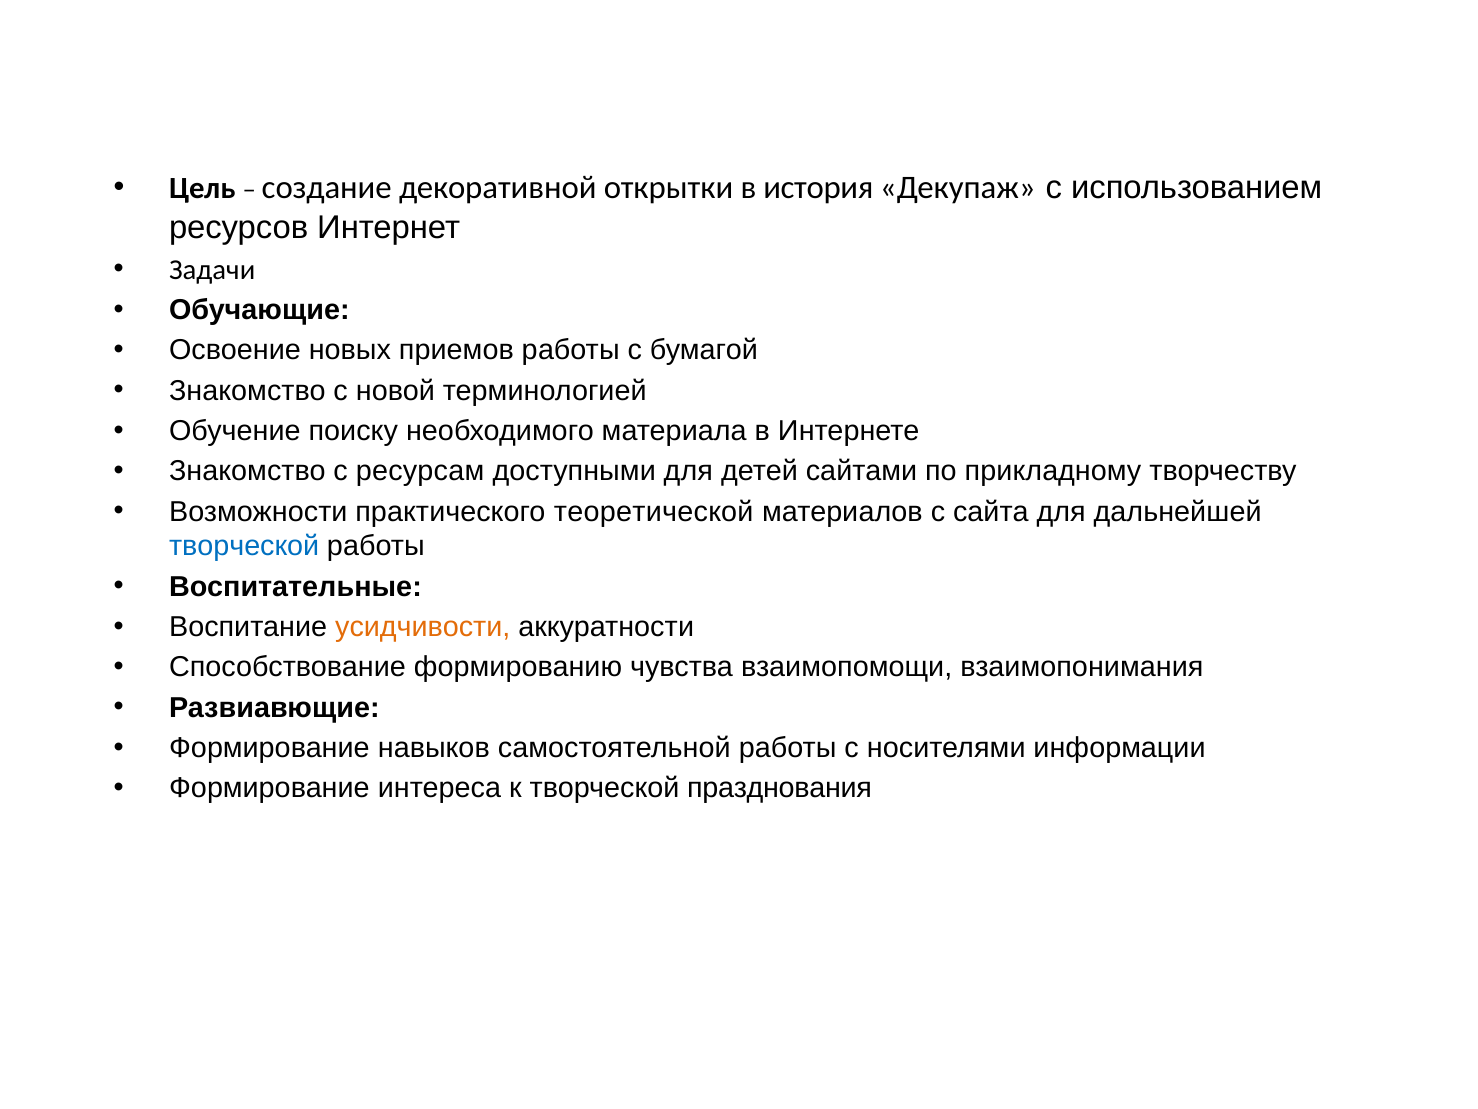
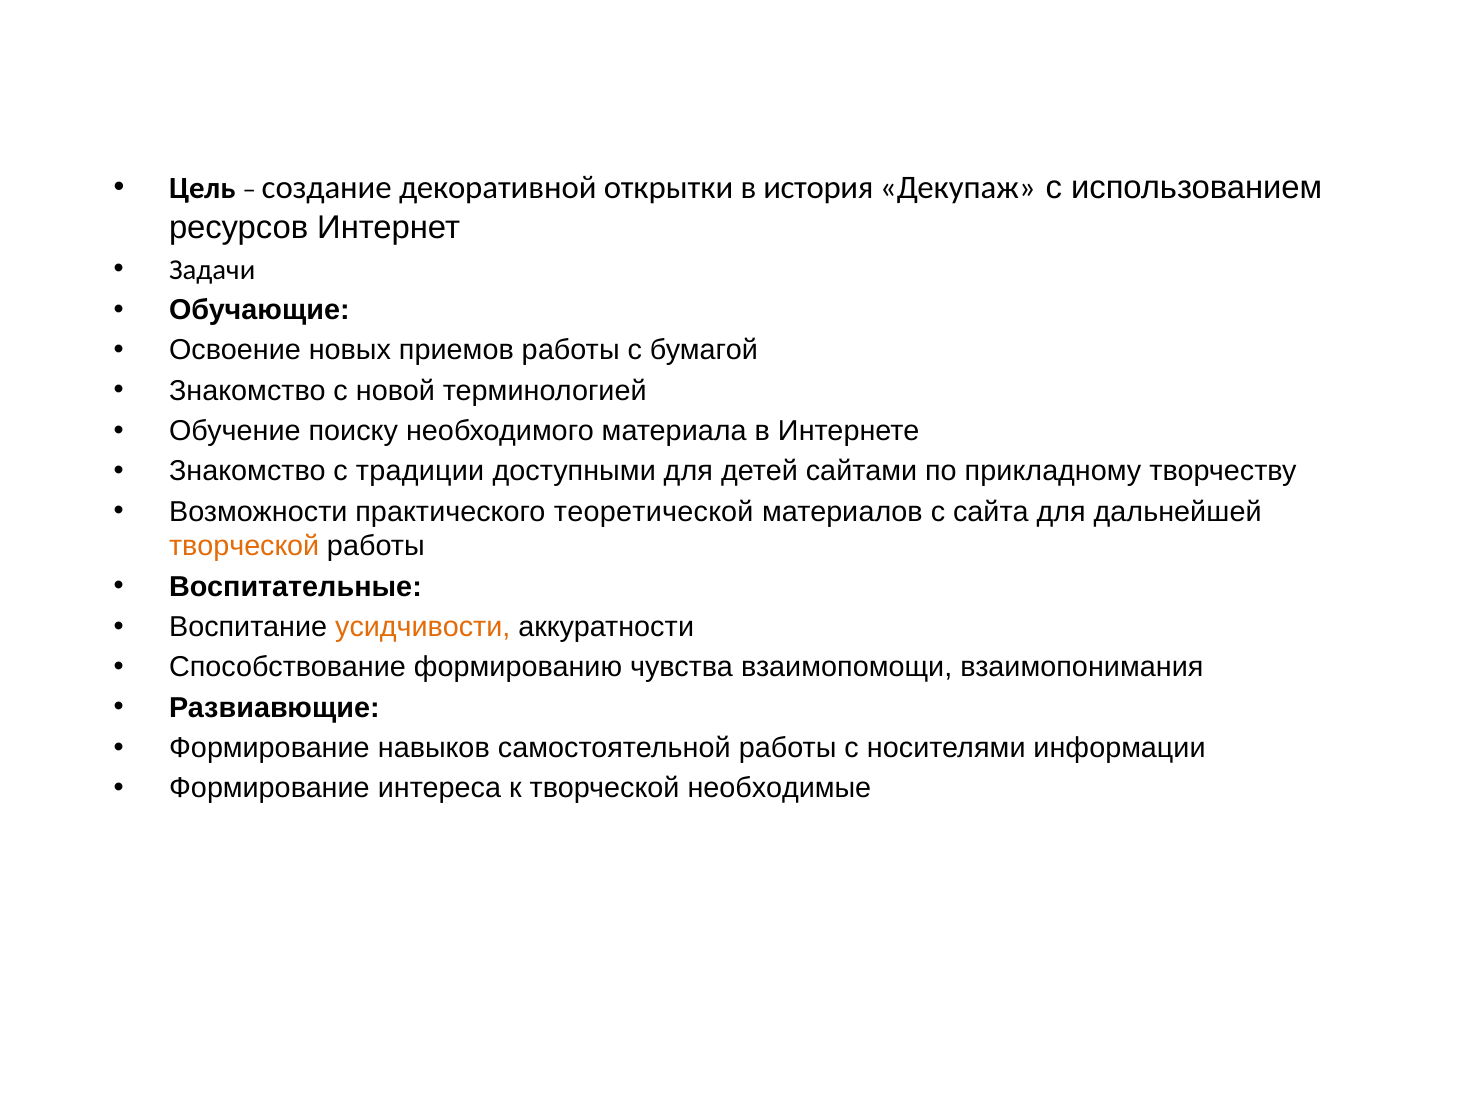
ресурсам: ресурсам -> традиции (420, 471)
творческой colour: blue -> orange (244, 546)
празднования: празднования -> необходимые (779, 788)
